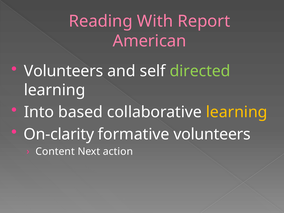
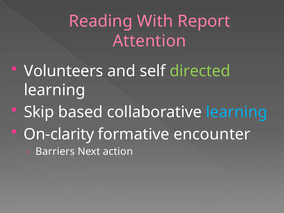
American: American -> Attention (149, 41)
Into: Into -> Skip (39, 112)
learning colour: yellow -> light blue (237, 112)
formative volunteers: volunteers -> encounter (212, 134)
Content: Content -> Barriers (55, 152)
